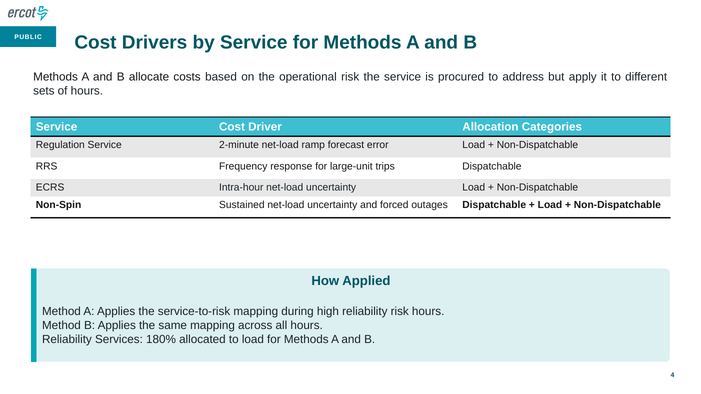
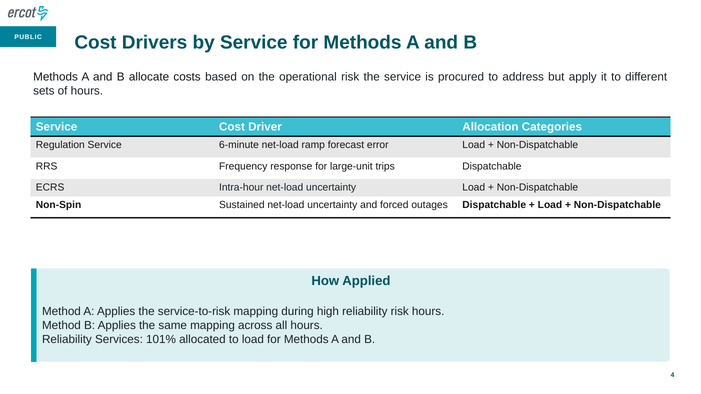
2-minute: 2-minute -> 6-minute (239, 145)
180%: 180% -> 101% (161, 340)
